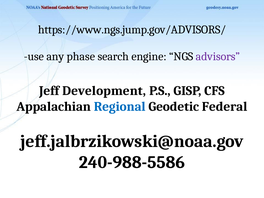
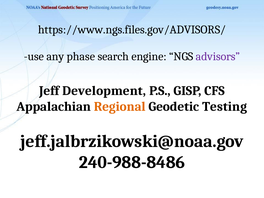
https://www.ngs.jump.gov/ADVISORS/: https://www.ngs.jump.gov/ADVISORS/ -> https://www.ngs.files.gov/ADVISORS/ (132, 30)
Regional colour: blue -> orange (120, 107)
Federal: Federal -> Testing (225, 107)
240-988-5586: 240-988-5586 -> 240-988-8486 (132, 162)
